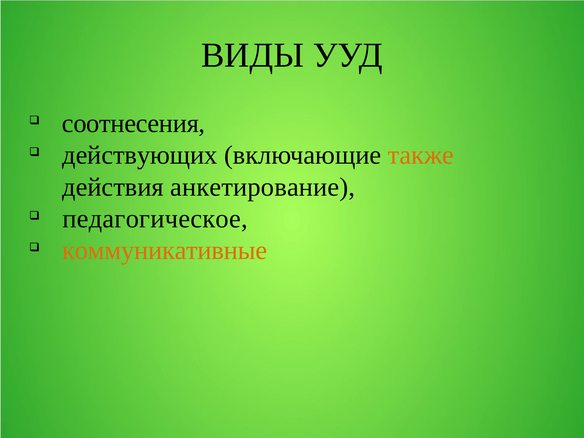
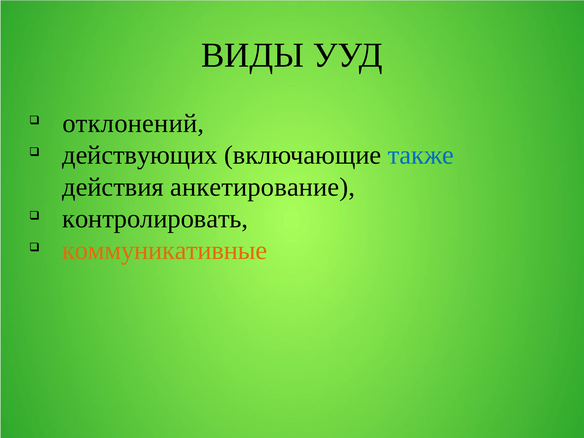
соотнесения: соотнесения -> отклонений (133, 123)
также colour: orange -> blue (421, 155)
педагогическое: педагогическое -> контролировать (155, 219)
